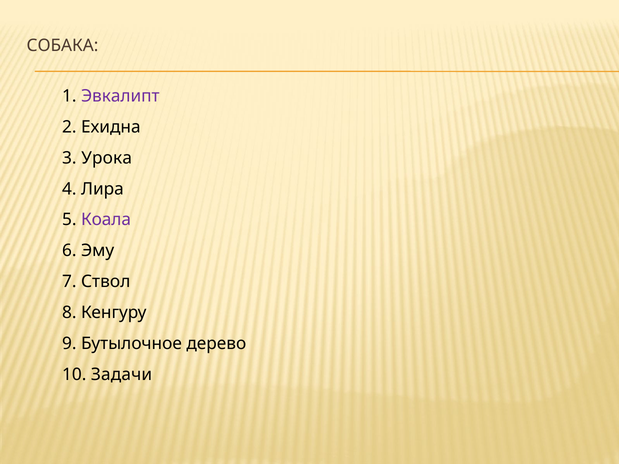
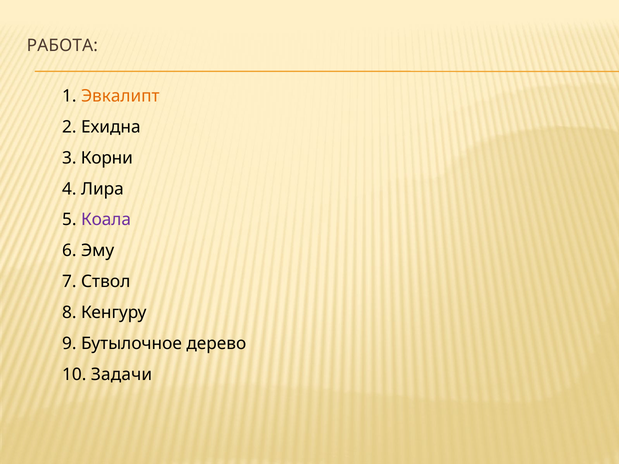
СОБАКА: СОБАКА -> РАБОТА (62, 45)
Эвкалипт colour: purple -> orange (120, 96)
Урока: Урока -> Корни (107, 158)
